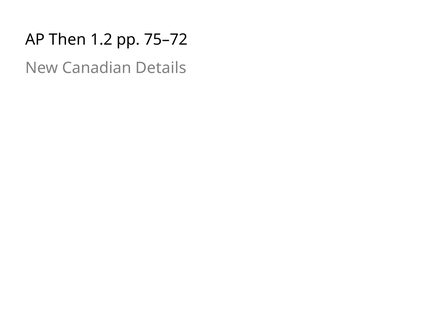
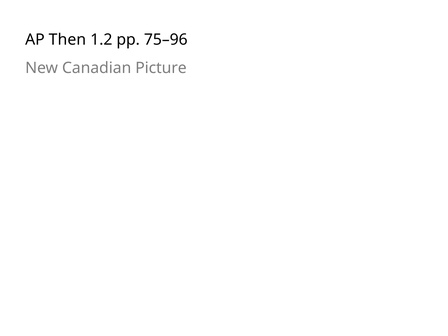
75–72: 75–72 -> 75–96 (166, 40)
Details: Details -> Picture (161, 68)
